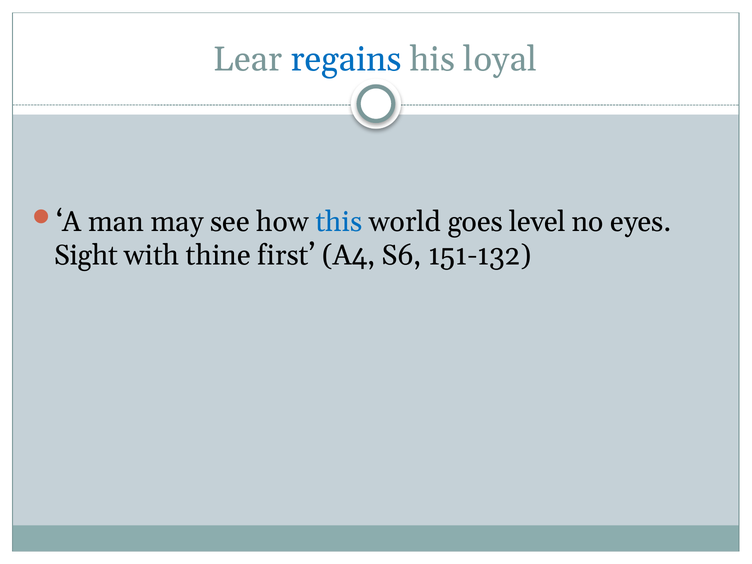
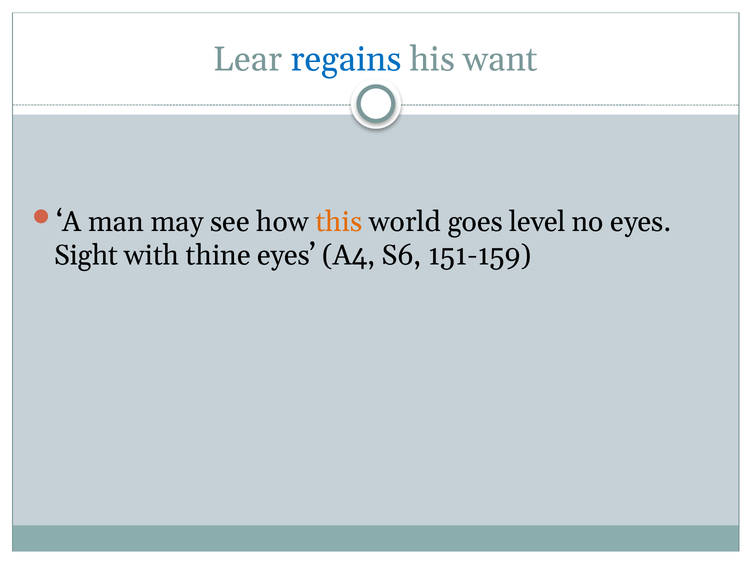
loyal: loyal -> want (501, 59)
this colour: blue -> orange (339, 222)
thine first: first -> eyes (287, 256)
151-132: 151-132 -> 151-159 (480, 256)
